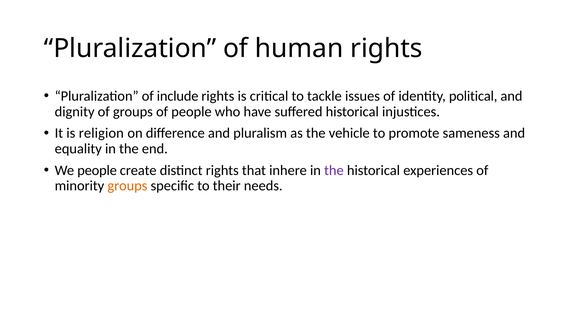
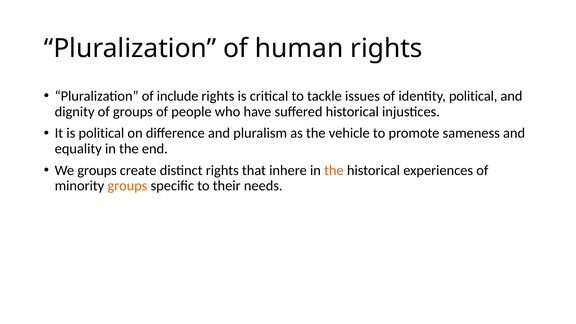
is religion: religion -> political (101, 133)
We people: people -> groups (97, 170)
the colour: purple -> orange (334, 170)
